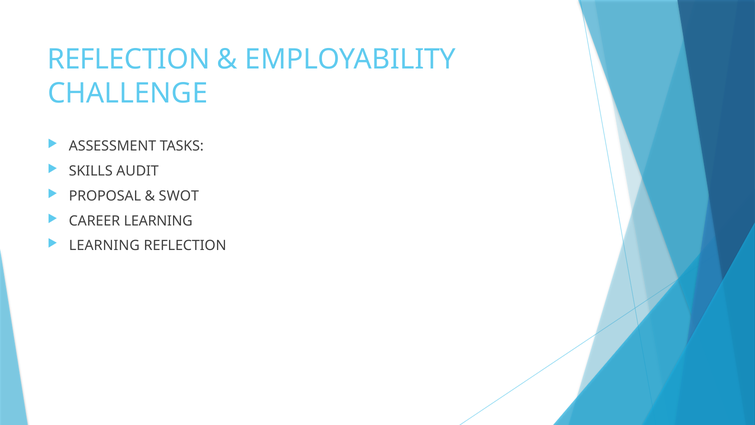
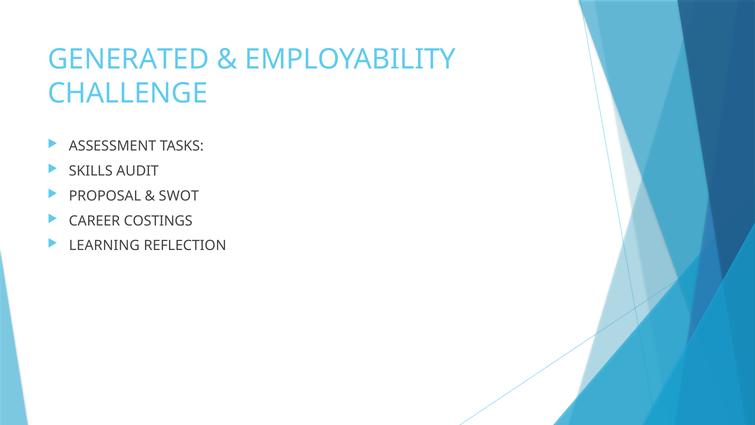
REFLECTION: REFLECTION -> GENERATED (128, 60)
CAREER LEARNING: LEARNING -> COSTINGS (158, 221)
